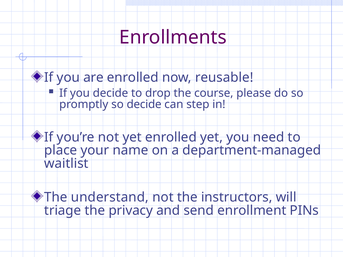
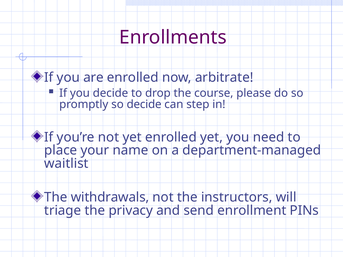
reusable: reusable -> arbitrate (224, 78)
understand: understand -> withdrawals (110, 197)
